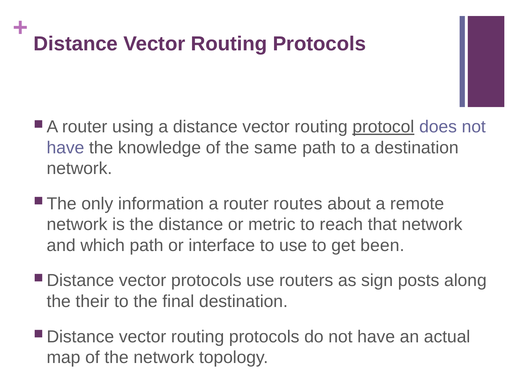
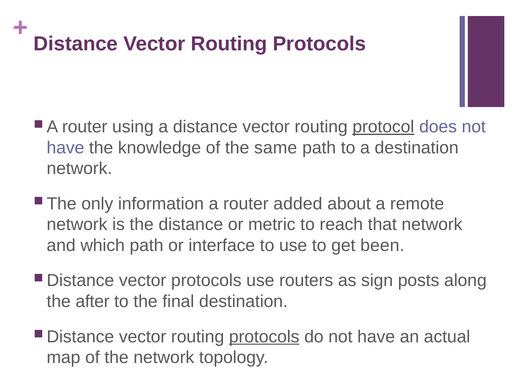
routes: routes -> added (298, 204)
their: their -> after (93, 302)
protocols underline: none -> present (264, 337)
